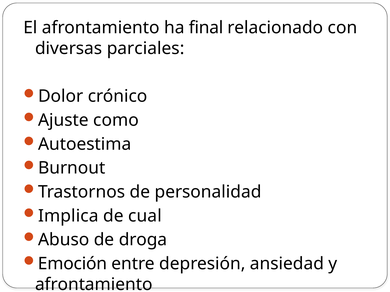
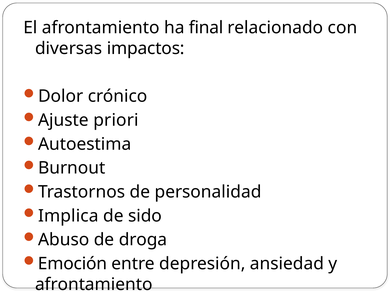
parciales: parciales -> impactos (146, 49)
como: como -> priori (116, 120)
cual: cual -> sido (145, 216)
